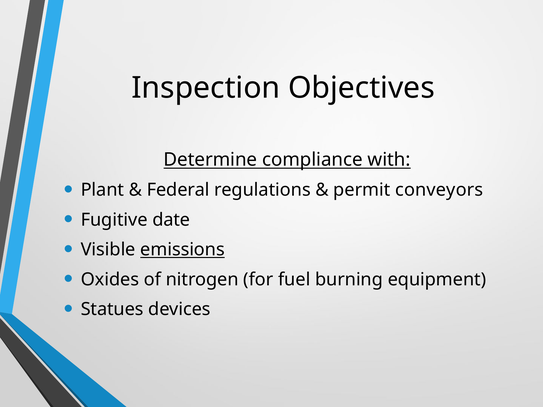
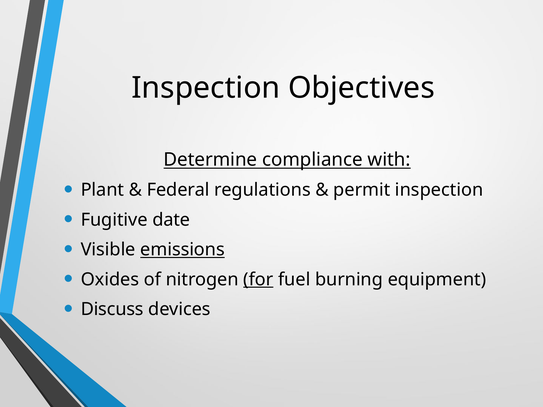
permit conveyors: conveyors -> inspection (439, 190)
for underline: none -> present (258, 280)
Statues: Statues -> Discuss (112, 309)
